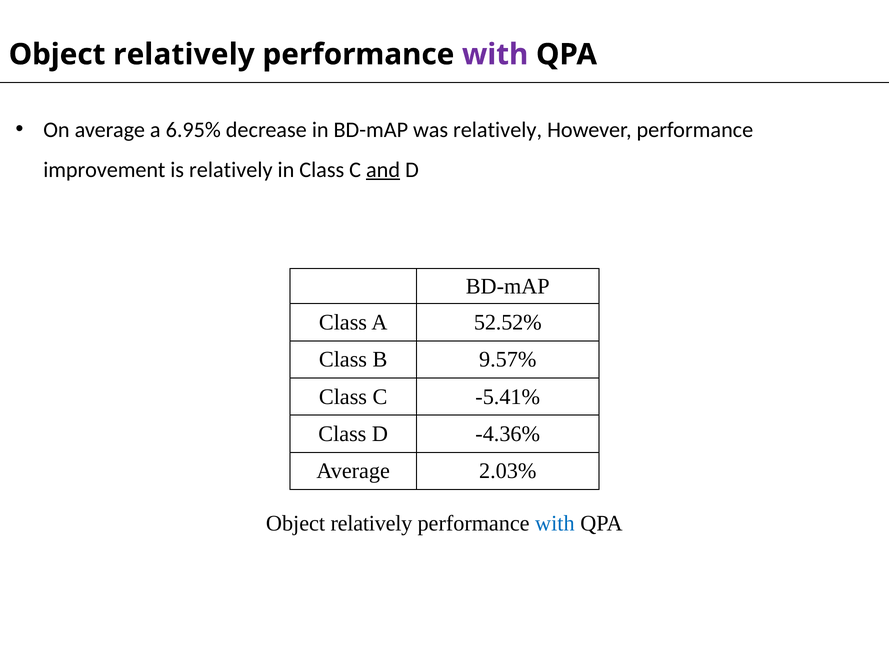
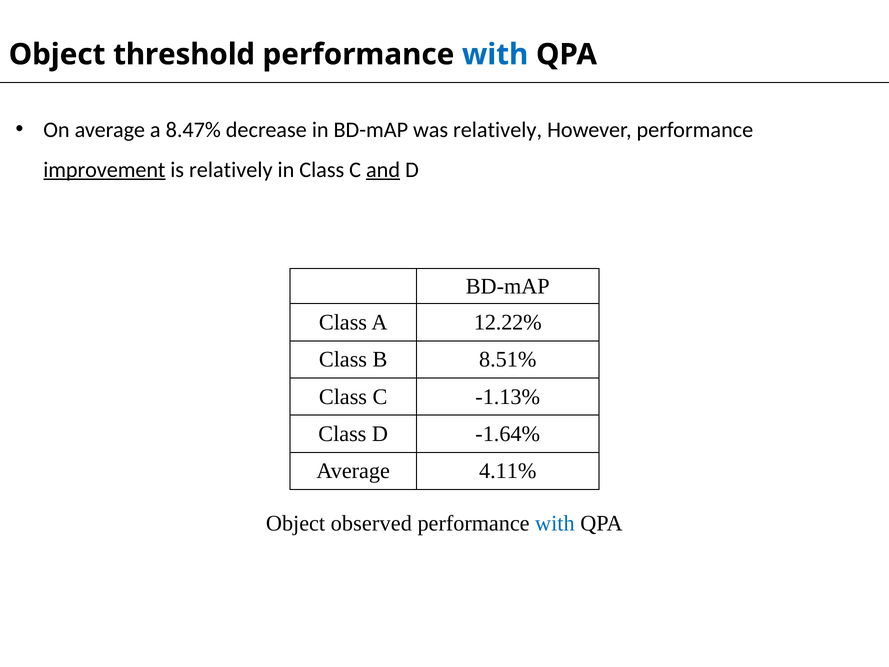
relatively: relatively -> threshold (184, 54)
with colour: purple -> blue (495, 54)
6.95%: 6.95% -> 8.47% (193, 130)
improvement underline: none -> present (104, 170)
52.52%: 52.52% -> 12.22% (508, 322)
9.57%: 9.57% -> 8.51% (508, 360)
-5.41%: -5.41% -> -1.13% (508, 397)
-4.36%: -4.36% -> -1.64% (508, 434)
2.03%: 2.03% -> 4.11% (508, 471)
relatively: relatively -> observed (371, 523)
